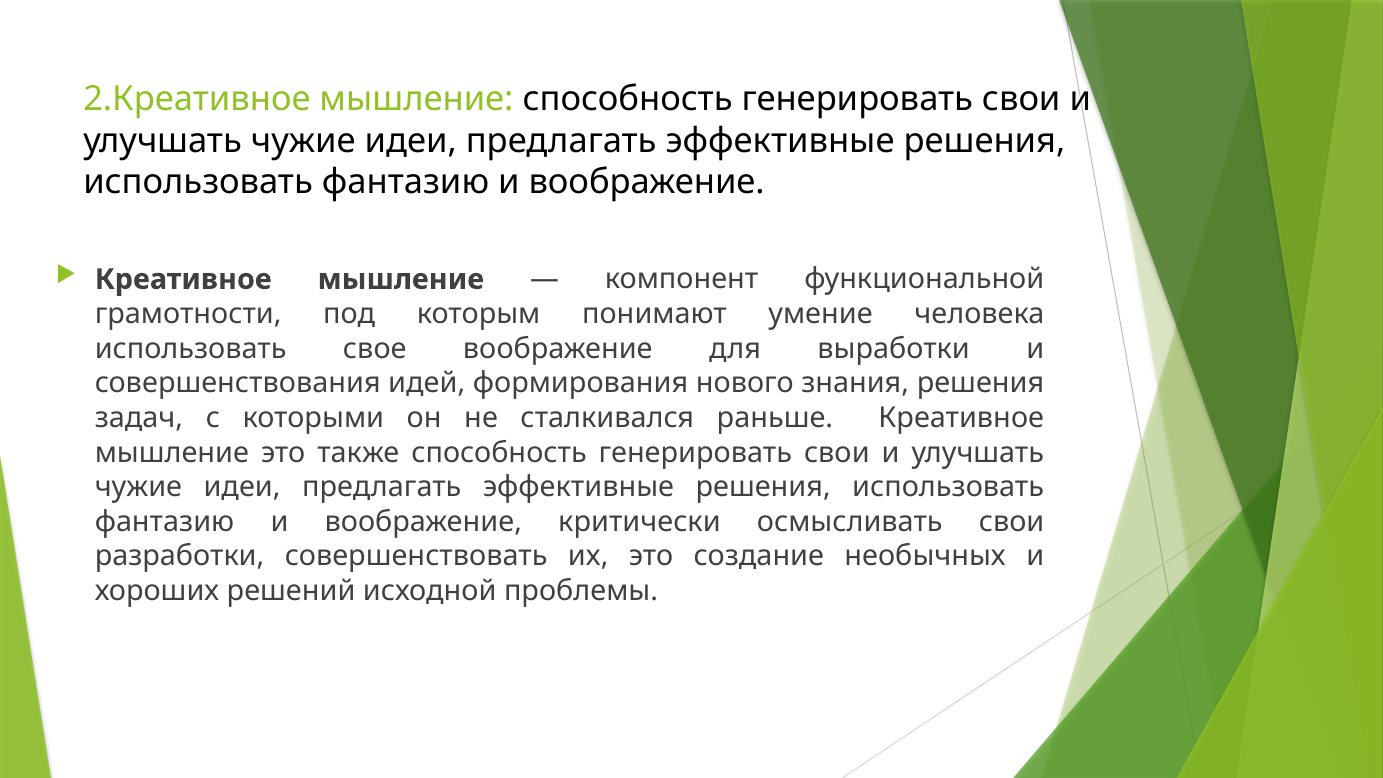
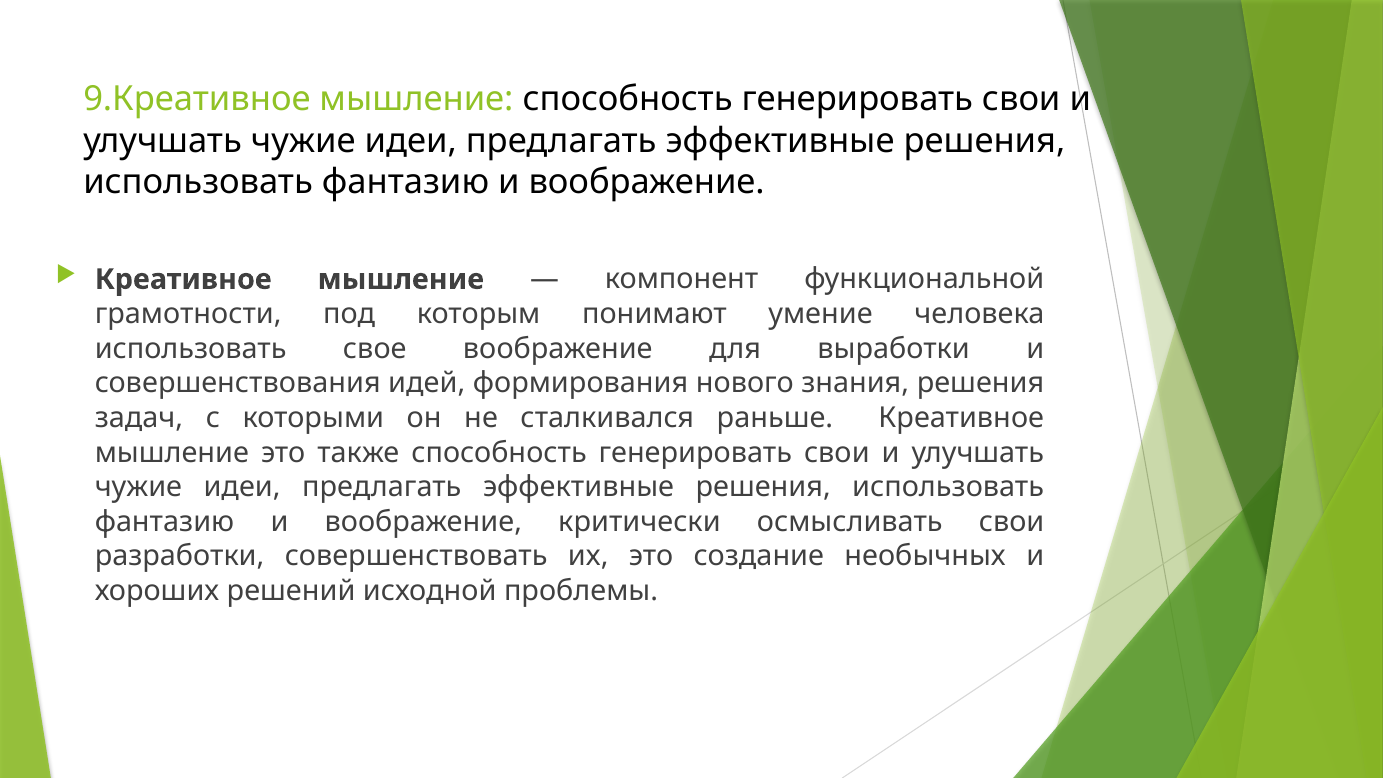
2.Креативное: 2.Креативное -> 9.Креативное (197, 99)
